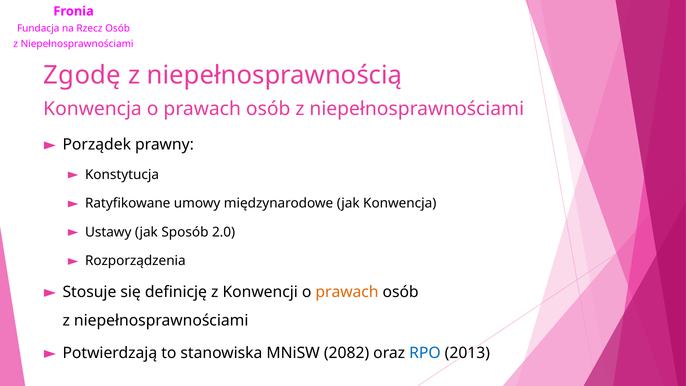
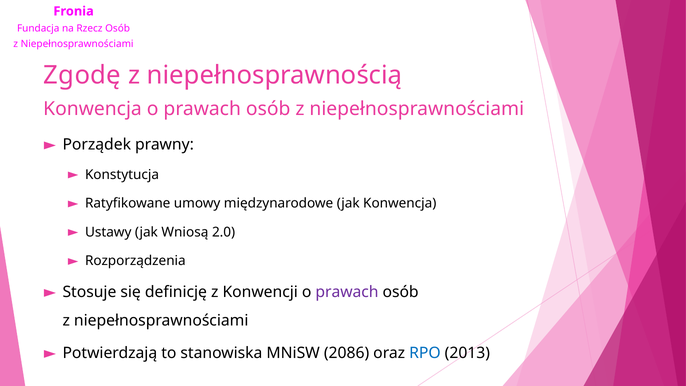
Sposób: Sposób -> Wniosą (185, 232)
prawach colour: orange -> purple (347, 292)
2082: 2082 -> 2086 (347, 353)
